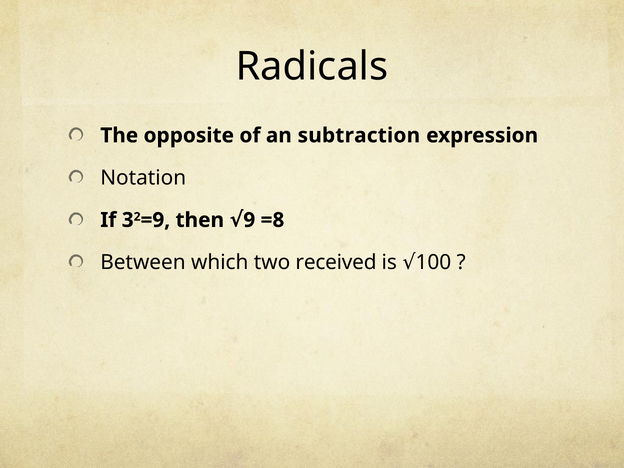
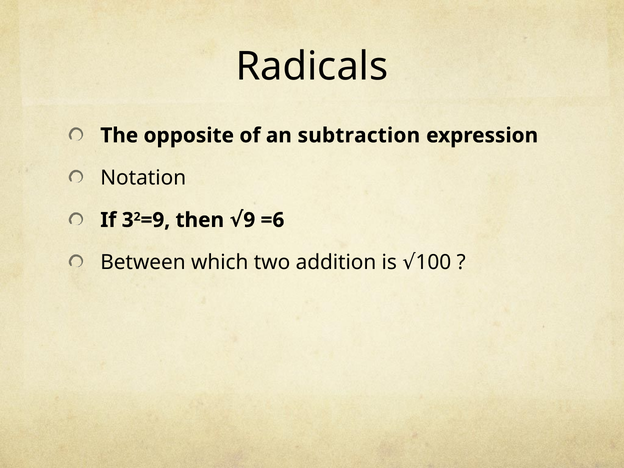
=8: =8 -> =6 (272, 220)
received: received -> addition (336, 262)
